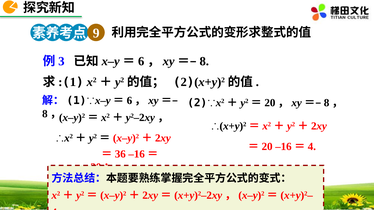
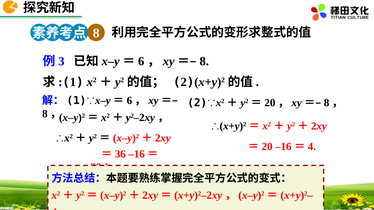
9: 9 -> 8 (96, 33)
